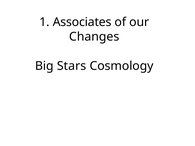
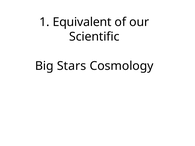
Associates: Associates -> Equivalent (82, 22)
Changes: Changes -> Scientific (94, 37)
